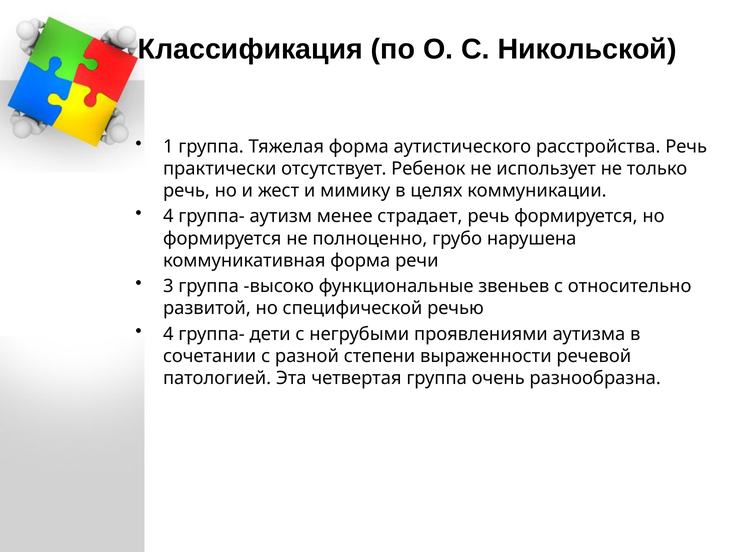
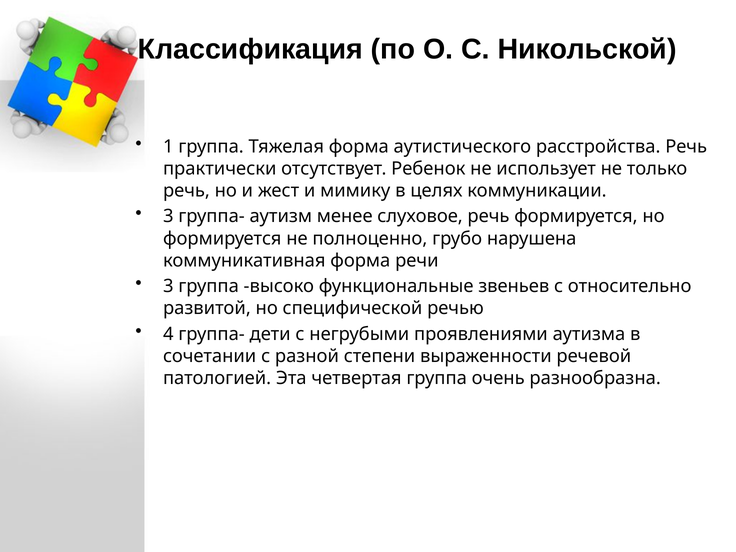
4: 4 -> 3 (168, 216)
страдает: страдает -> слуховое (420, 216)
